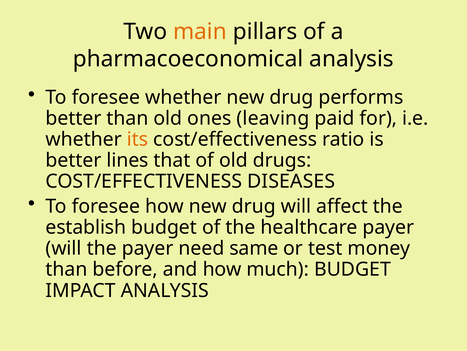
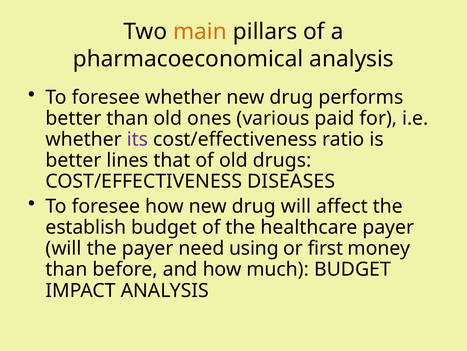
leaving: leaving -> various (273, 118)
its colour: orange -> purple (138, 139)
same: same -> using (254, 248)
test: test -> first (325, 248)
